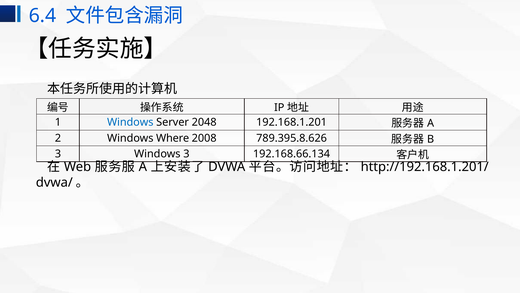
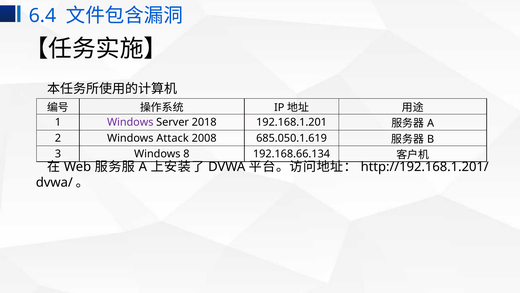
Windows colour: blue -> purple (130, 122)
2048: 2048 -> 2018 (204, 122)
Where: Where -> Attack (173, 138)
789.395.8.626: 789.395.8.626 -> 685.050.1.619 (292, 138)
Windows 3: 3 -> 8 (186, 154)
